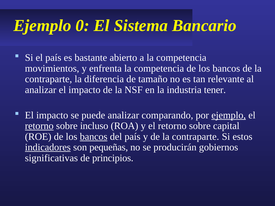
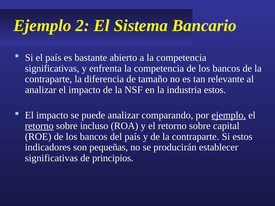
0: 0 -> 2 (83, 26)
movimientos: movimientos -> significativas (52, 68)
industria tener: tener -> estos (215, 90)
bancos underline: present -> none (94, 137)
indicadores underline: present -> none (48, 147)
gobiernos: gobiernos -> establecer (219, 147)
